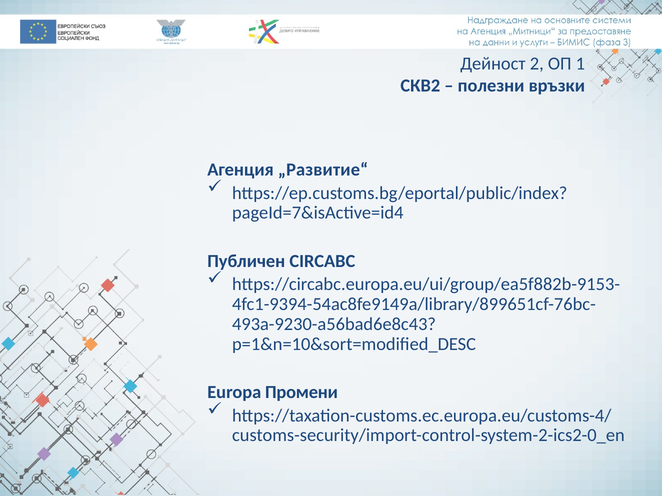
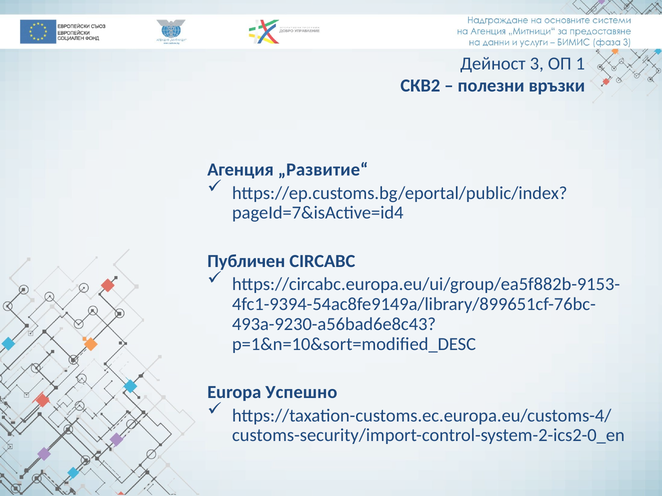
2: 2 -> 3 (537, 64)
Промени: Промени -> Успешно (301, 393)
